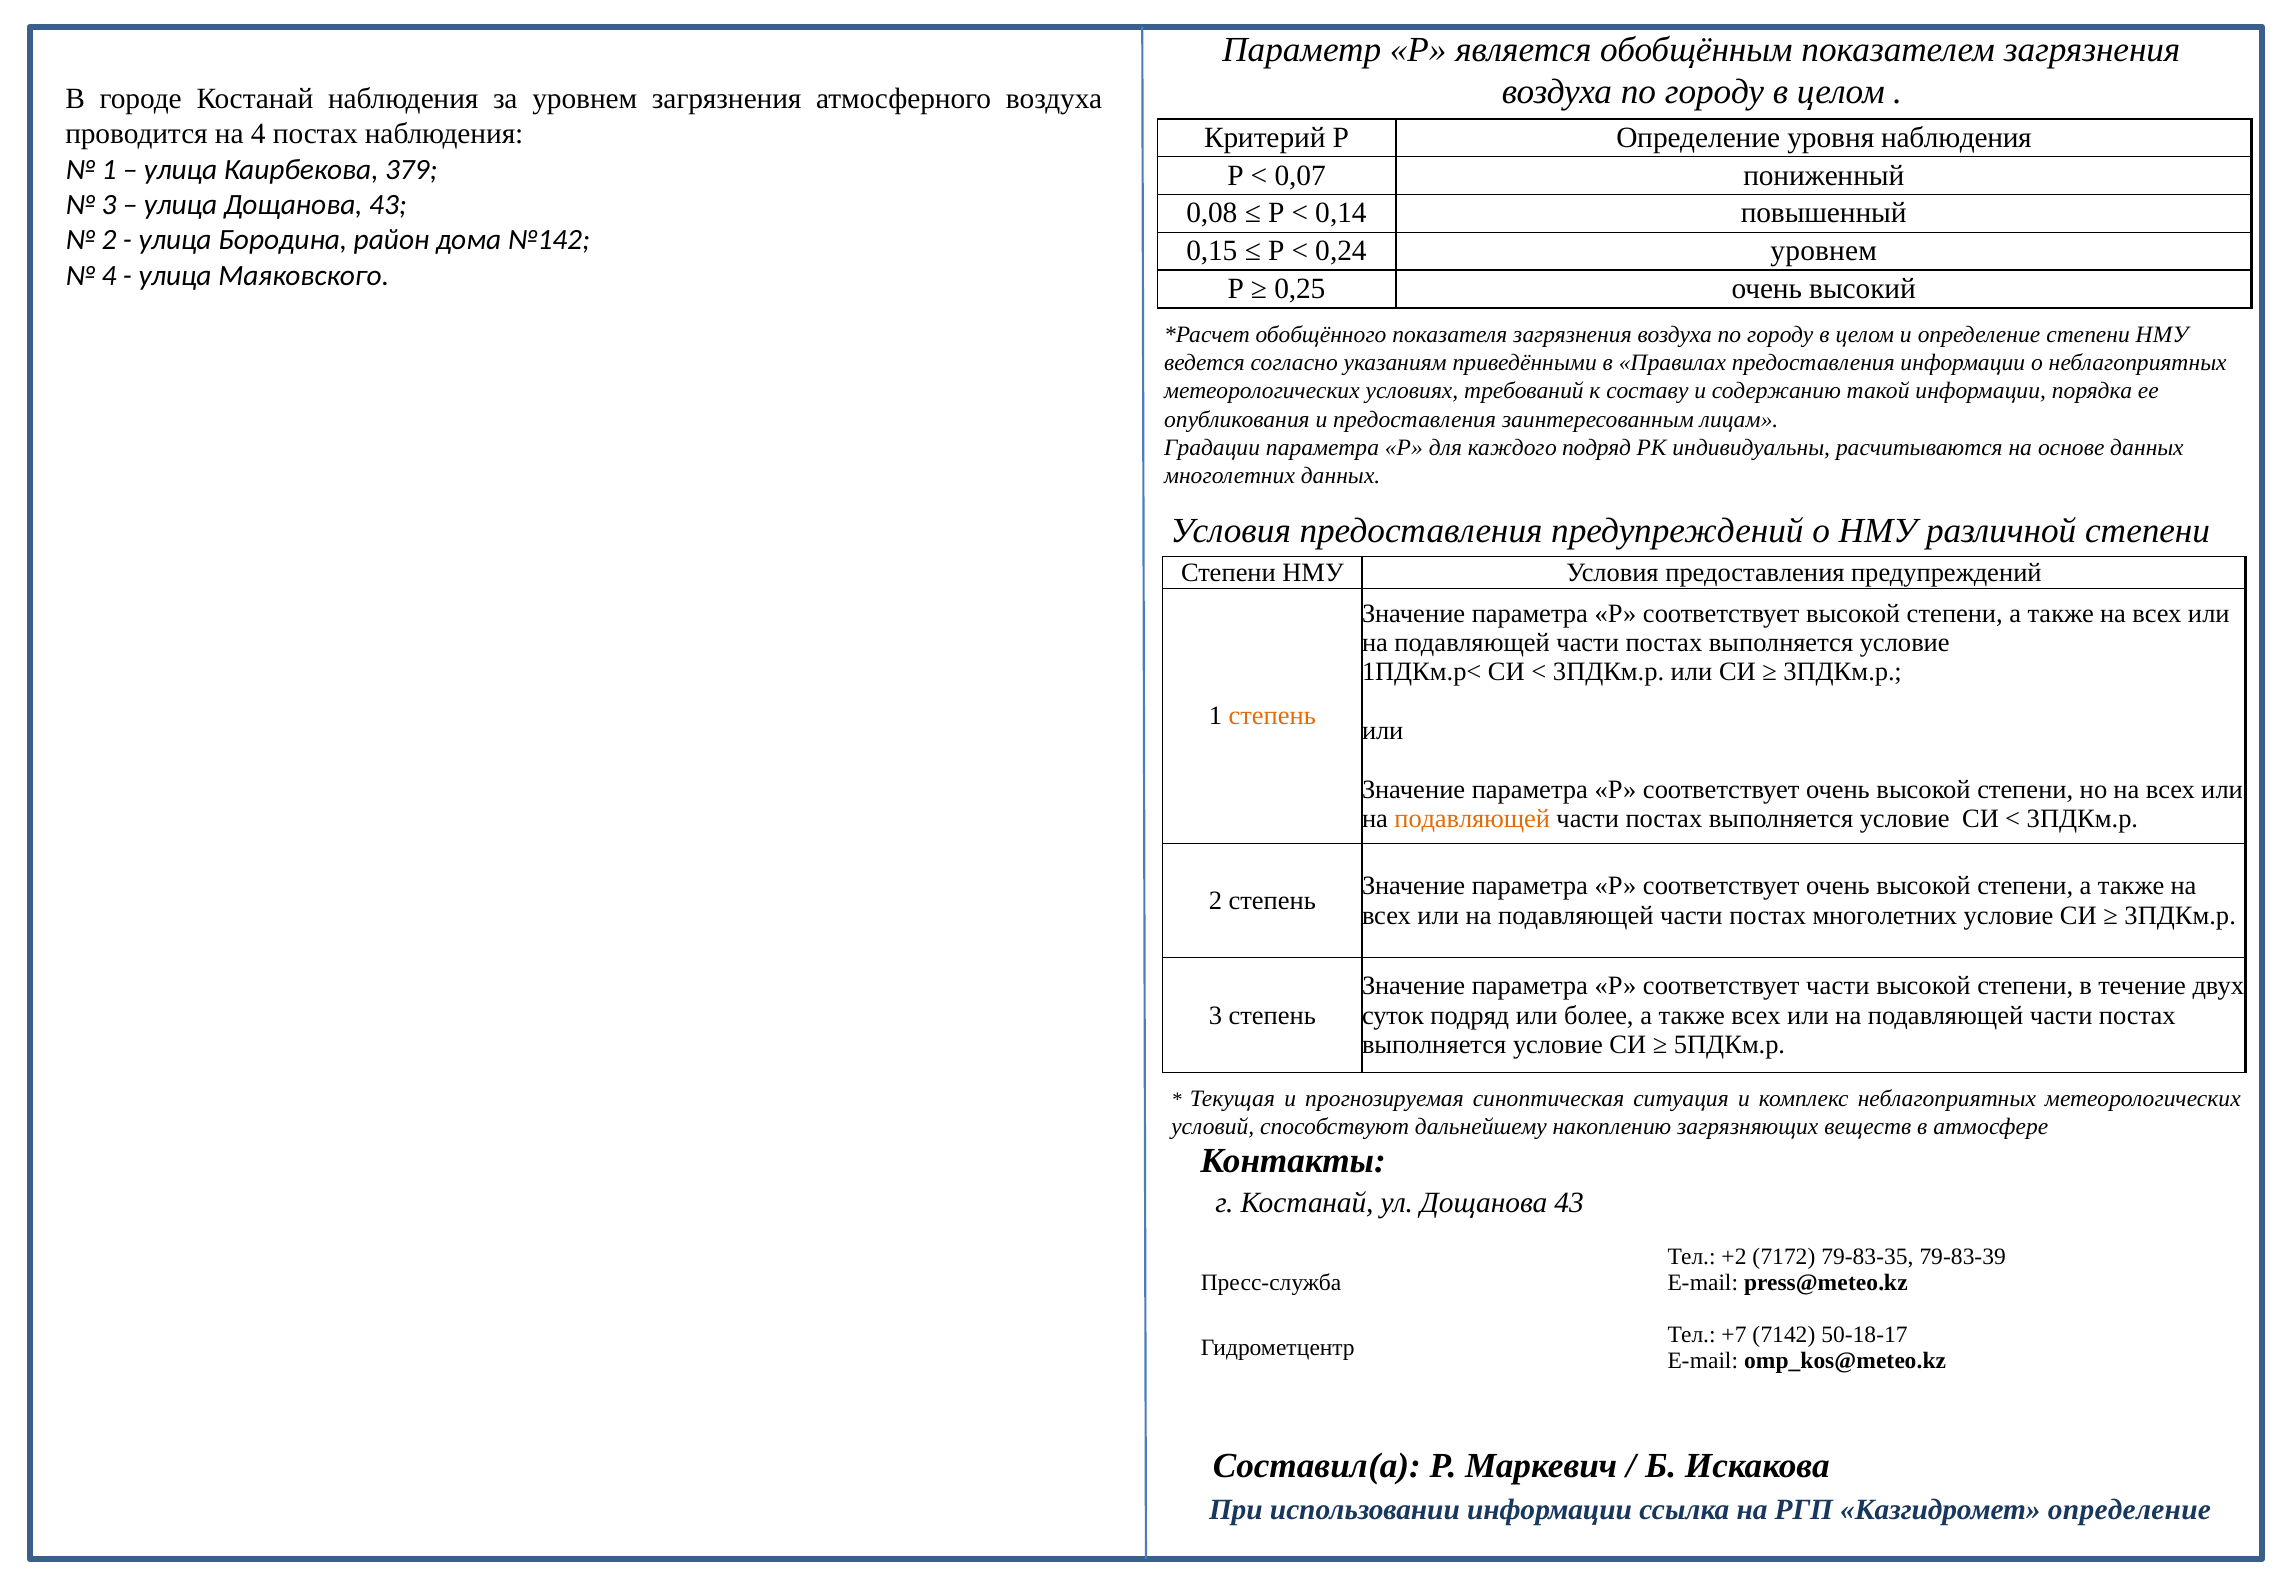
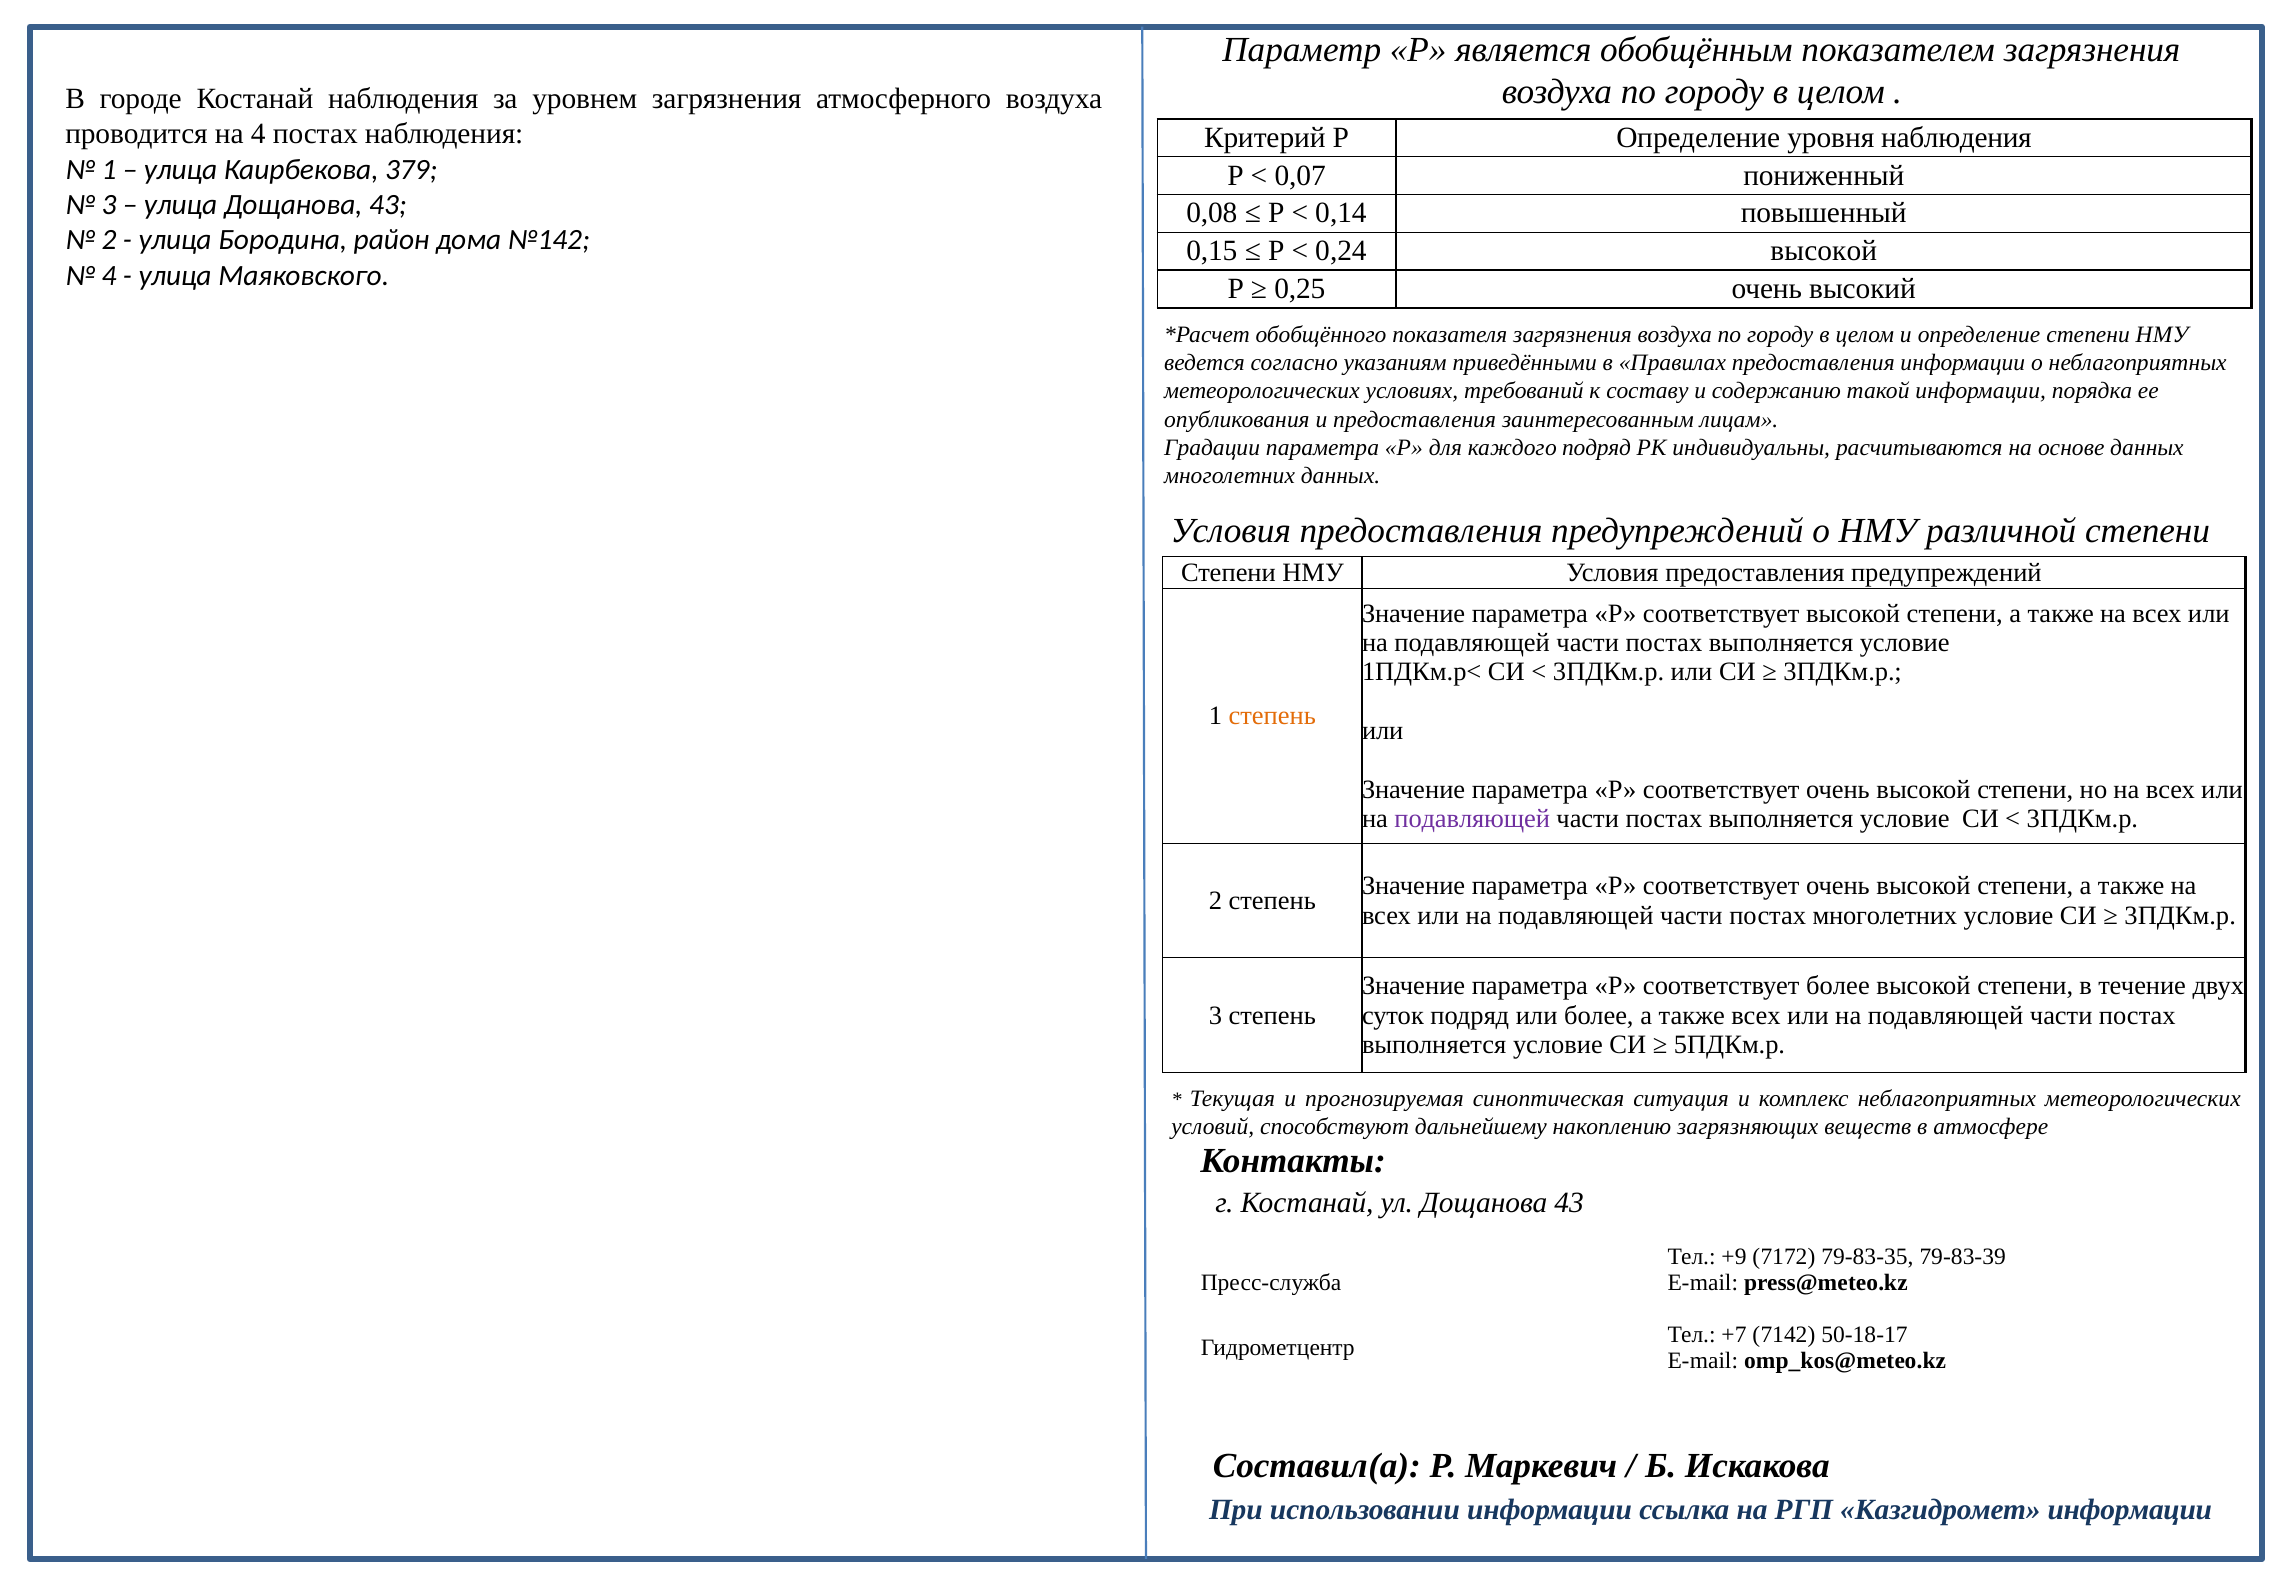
0,24 уровнем: уровнем -> высокой (1824, 251)
подавляющей colour: orange -> purple (1472, 819)
соответствует части: части -> более (1838, 986)
+2: +2 -> +9 (1734, 1257)
Казгидромет определение: определение -> информации (2130, 1511)
